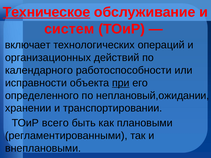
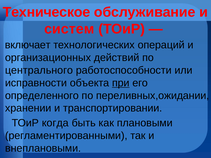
Техническое underline: present -> none (47, 12)
календарного: календарного -> центрального (39, 70)
неплановый,ожидании: неплановый,ожидании -> переливных,ожидании (153, 96)
всего: всего -> когда (55, 123)
